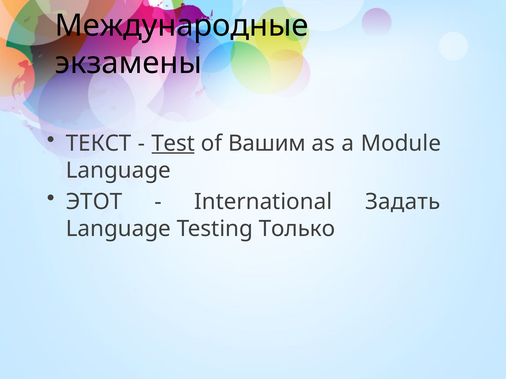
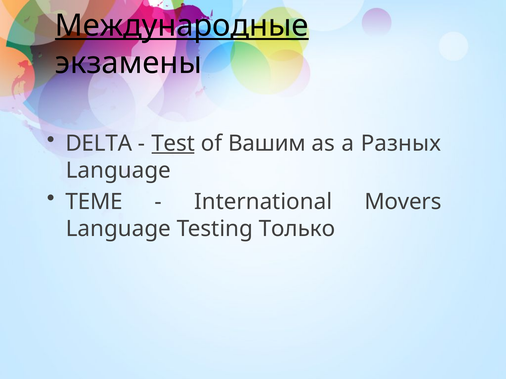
Международные underline: none -> present (182, 26)
ТЕКСТ: ТЕКСТ -> DELTA (99, 144)
Module: Module -> Разных (401, 144)
ЭТОТ: ЭТОТ -> ТЕМЕ (94, 202)
Задать: Задать -> Movers (403, 202)
